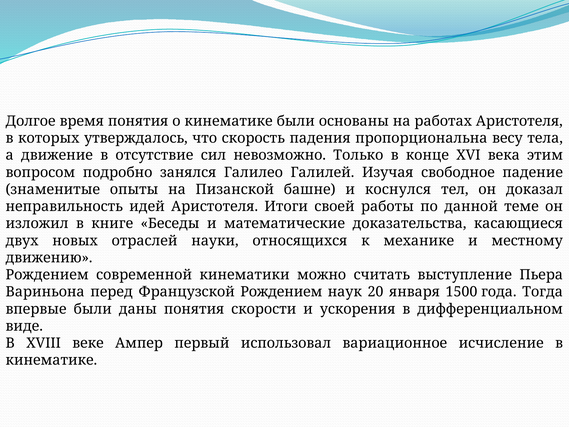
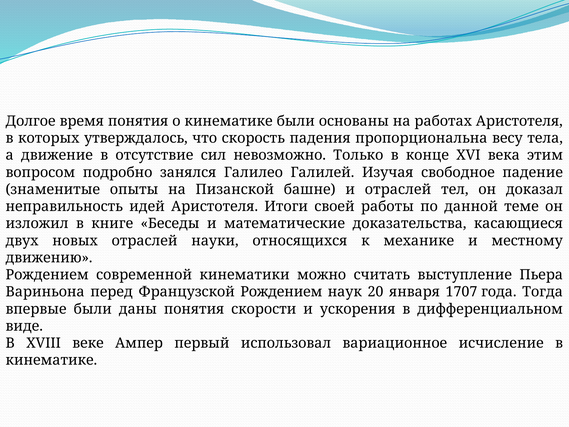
и коснулся: коснулся -> отраслей (398, 189)
1500: 1500 -> 1707 (461, 292)
